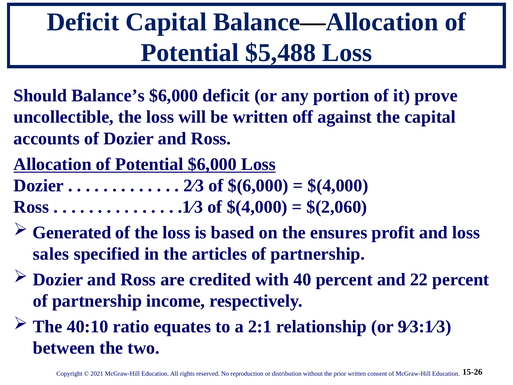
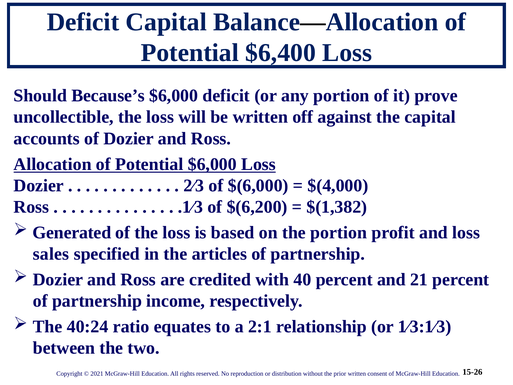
$5,488: $5,488 -> $6,400 (281, 53)
Balance’s: Balance’s -> Because’s (108, 96)
of $(4,000: $(4,000 -> $(6,200 (257, 207)
$(2,060: $(2,060 -> $(1,382 (337, 207)
the ensures: ensures -> portion (339, 232)
22: 22 -> 21 (419, 279)
40:10: 40:10 -> 40:24 (88, 326)
9⁄3:1⁄3: 9⁄3:1⁄3 -> 1⁄3:1⁄3 (425, 326)
